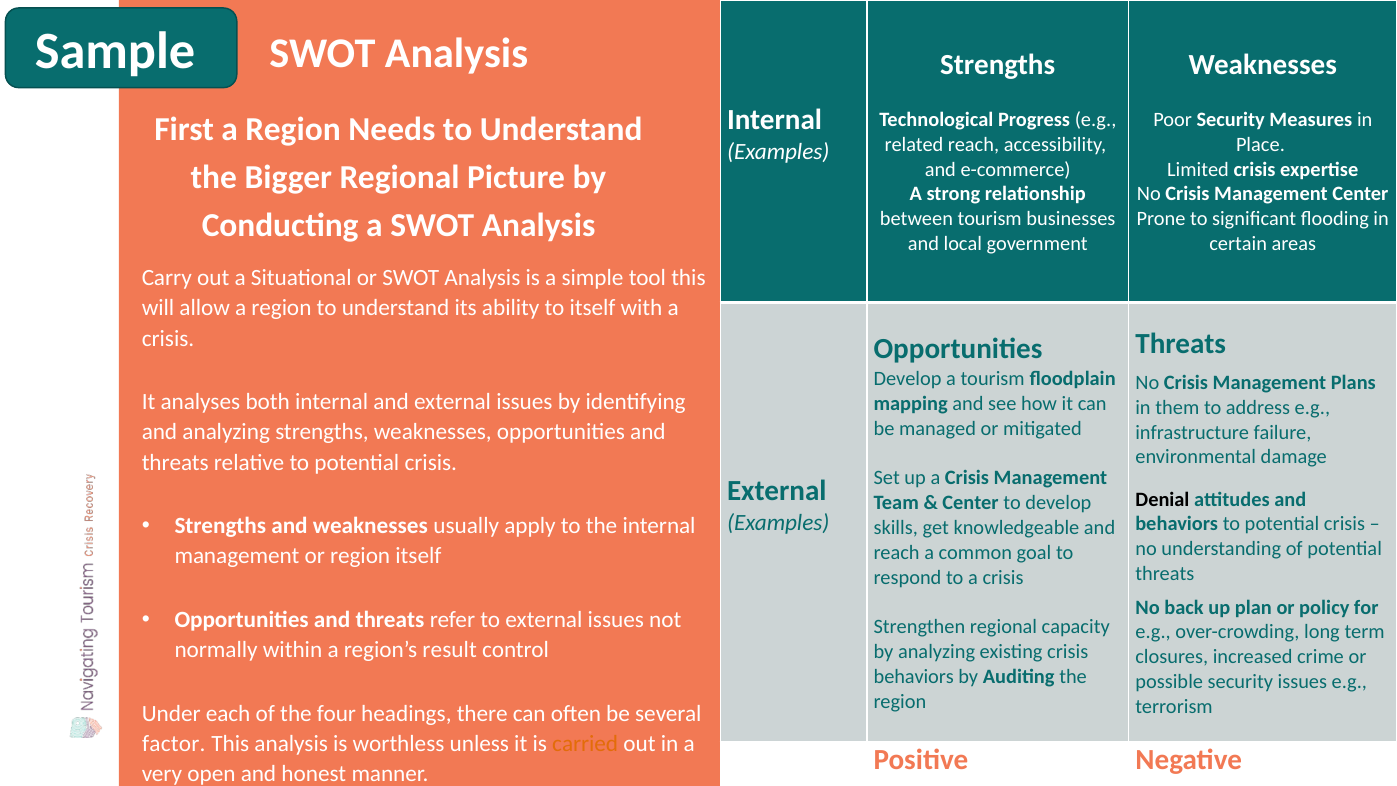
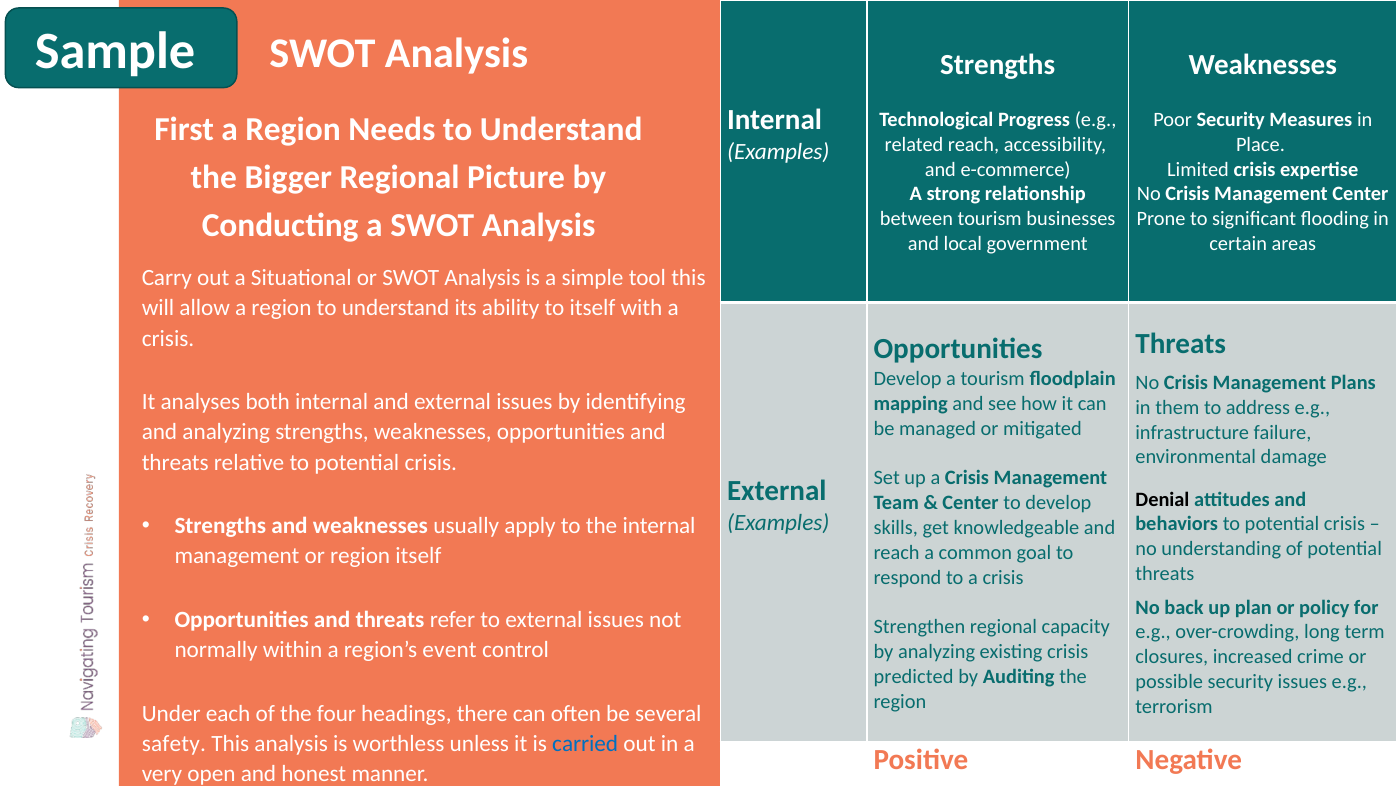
result: result -> event (450, 650)
behaviors: behaviors -> predicted (914, 676)
factor: factor -> safety (174, 744)
carried colour: orange -> blue (585, 744)
